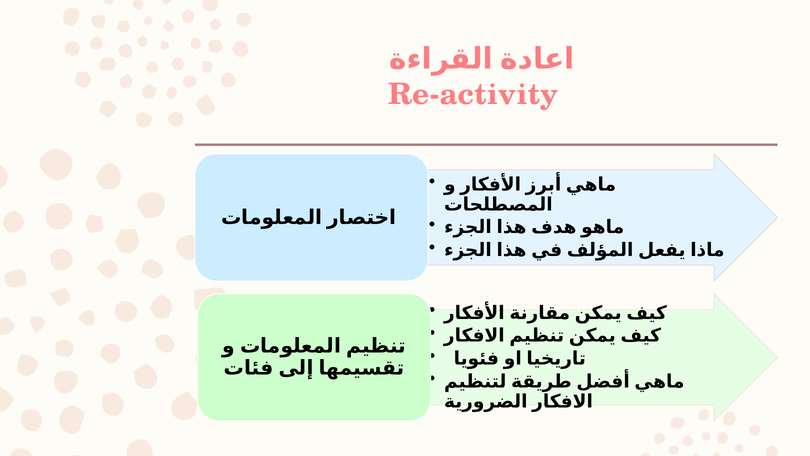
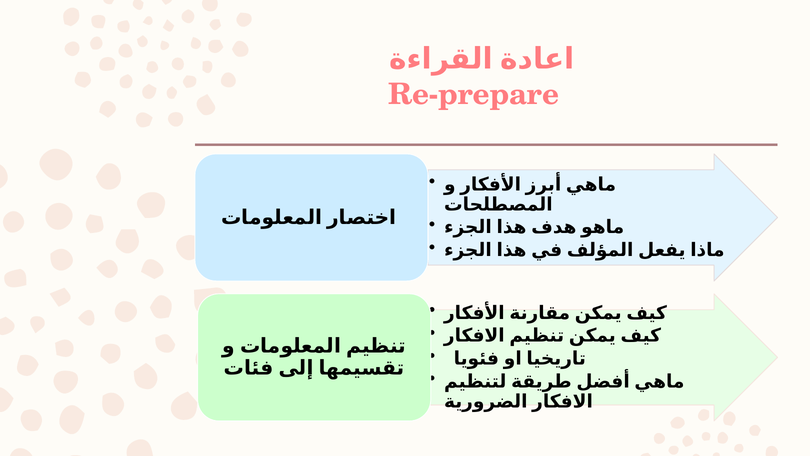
Re-activity: Re-activity -> Re-prepare (474, 94)
